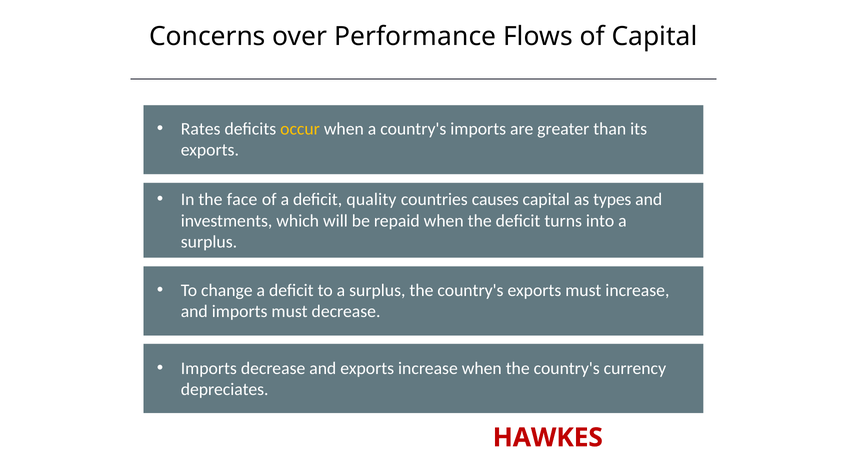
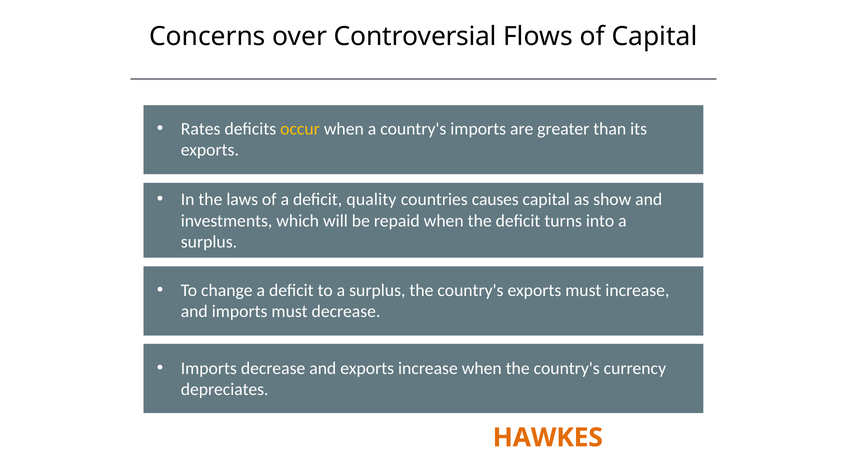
Performance: Performance -> Controversial (415, 37)
face: face -> laws (242, 200)
as types: types -> show (612, 200)
HAWKES colour: red -> orange (548, 438)
